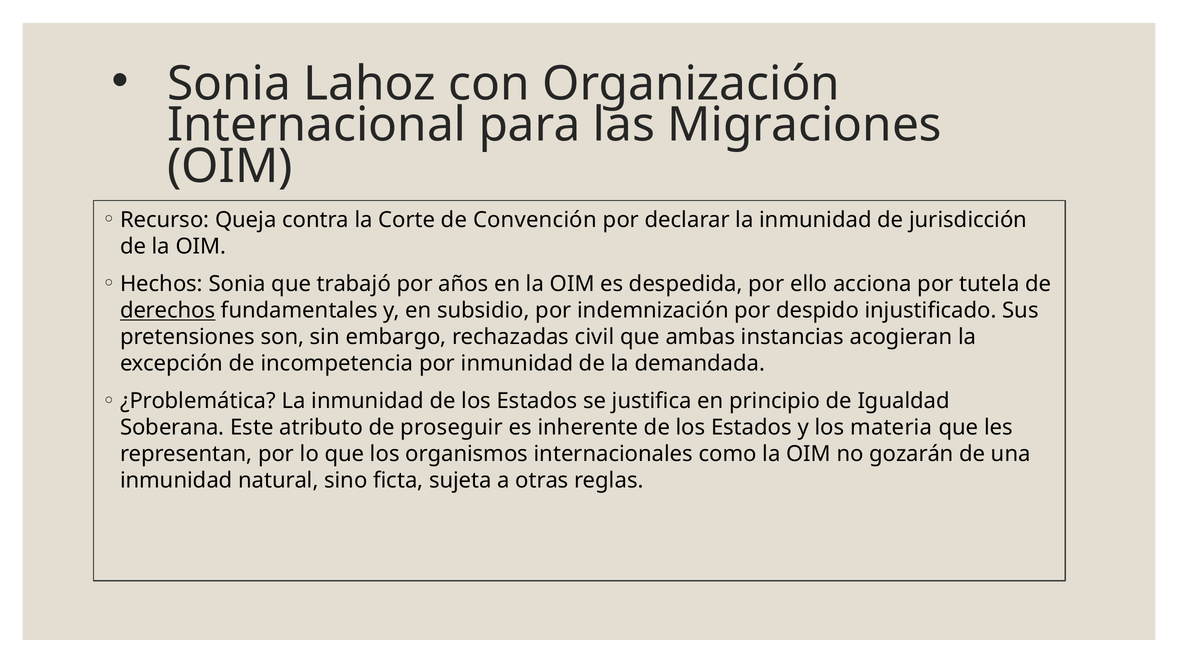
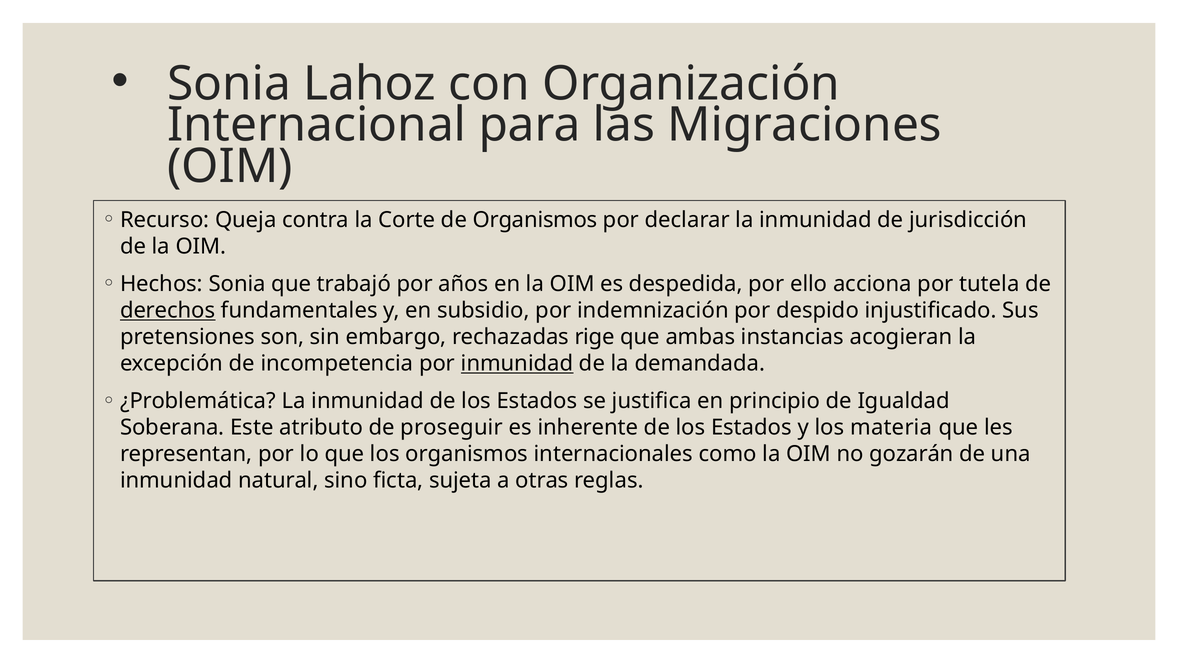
de Convención: Convención -> Organismos (535, 220)
civil: civil -> rige (595, 337)
inmunidad underline: none -> present (517, 363)
